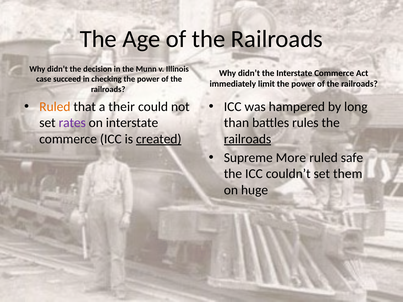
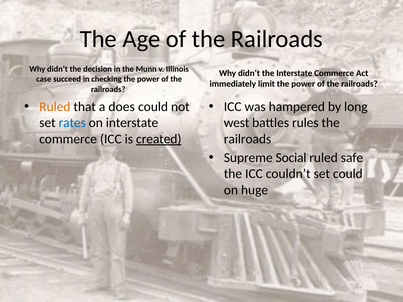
their: their -> does (122, 107)
rates colour: purple -> blue (72, 123)
than: than -> west (237, 123)
railroads underline: present -> none (248, 139)
More: More -> Social (291, 158)
set them: them -> could (348, 174)
